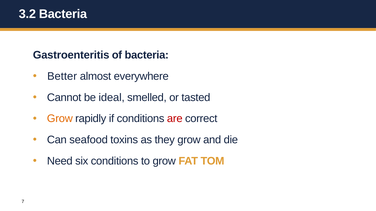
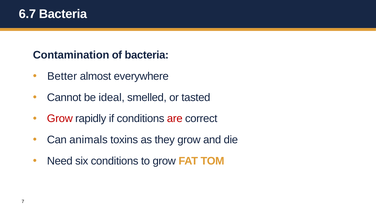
3.2: 3.2 -> 6.7 (27, 14)
Gastroenteritis: Gastroenteritis -> Contamination (71, 55)
Grow colour: orange -> red (60, 119)
seafood: seafood -> animals (88, 140)
